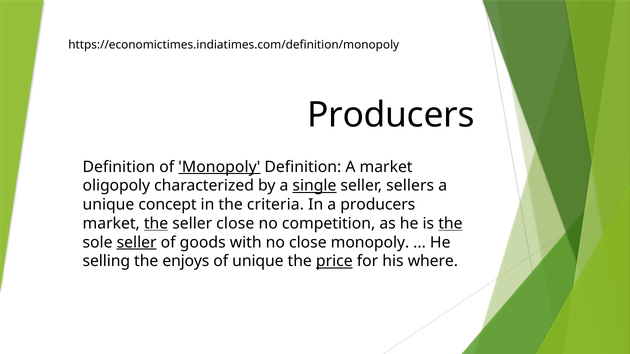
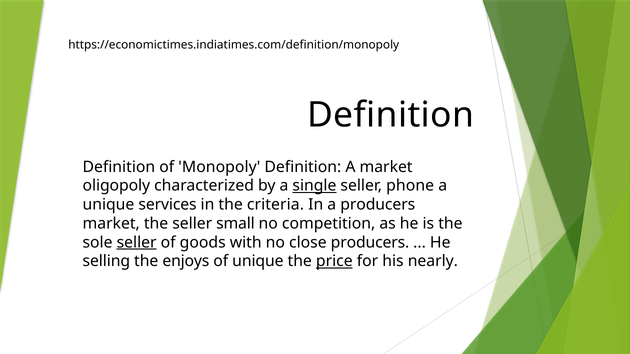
Producers: Producers -> Definition (391, 115)
Monopoly underline: present -> none (219, 167)
sellers: sellers -> phone (410, 186)
concept: concept -> services (168, 205)
the underline: present -> none (156, 224)
seller close: close -> small (235, 224)
the underline: present -> none (450, 224)
close monopoly: monopoly -> producers (370, 243)
where: where -> nearly (433, 262)
